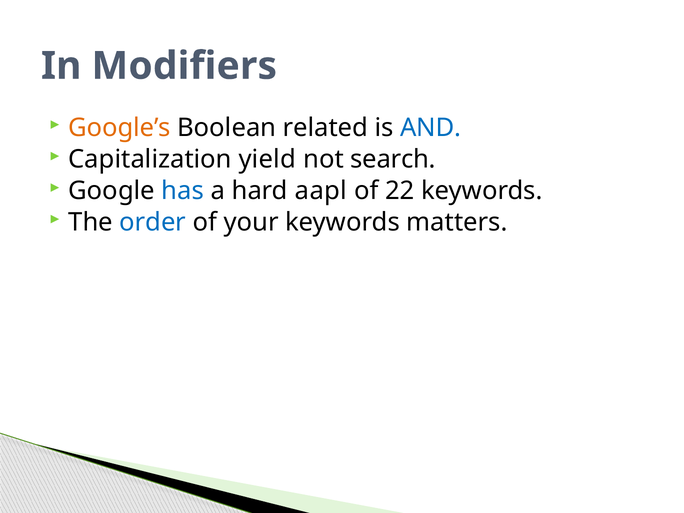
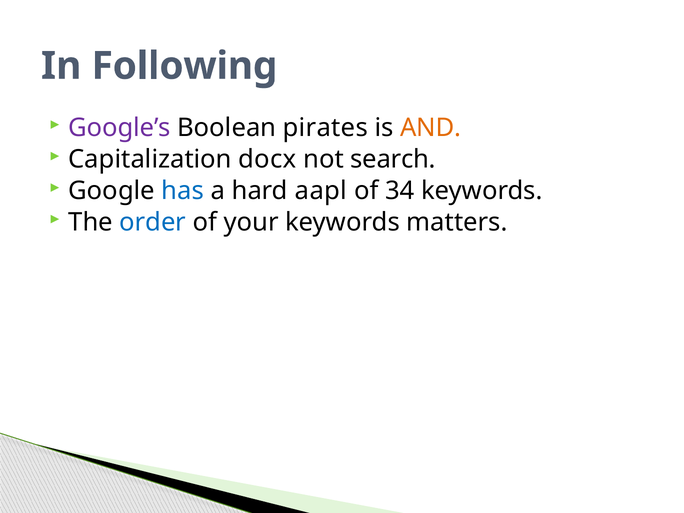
Modifiers: Modifiers -> Following (184, 66)
Google’s colour: orange -> purple (119, 128)
related: related -> pirates (325, 128)
AND colour: blue -> orange (431, 128)
yield: yield -> docx (267, 159)
22: 22 -> 34 (400, 191)
